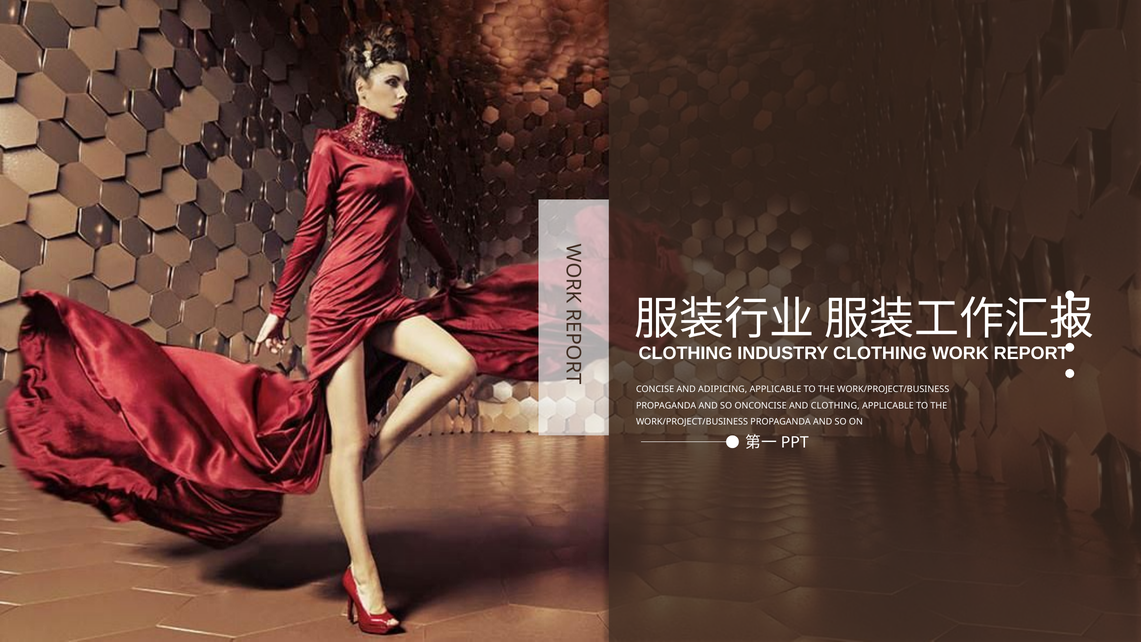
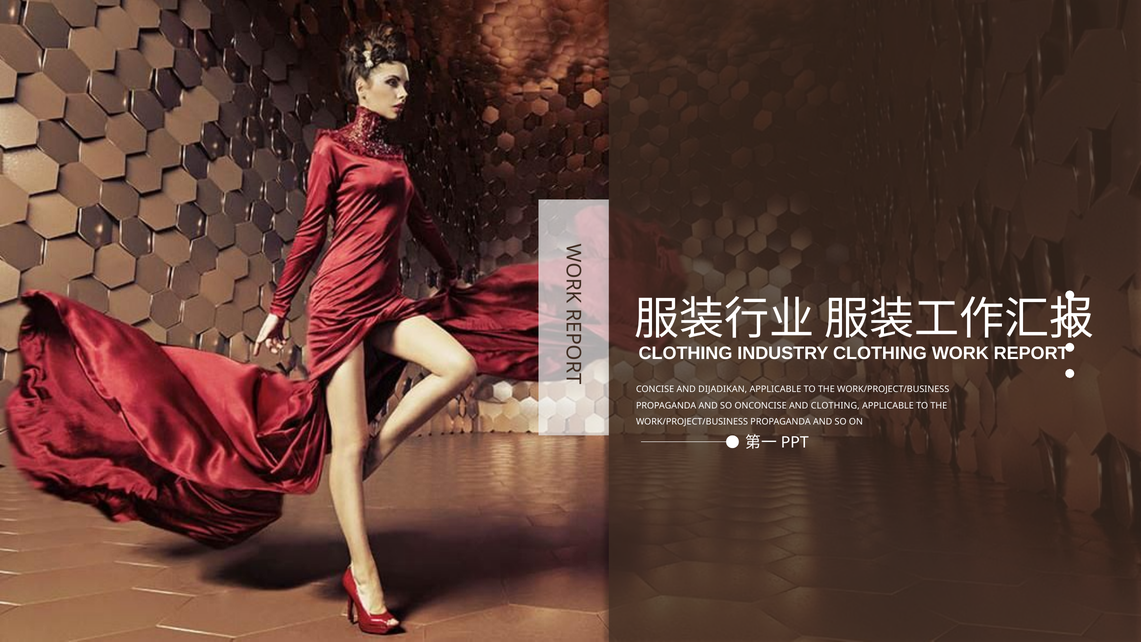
ADIPICING: ADIPICING -> DIJADIKAN (723, 389)
